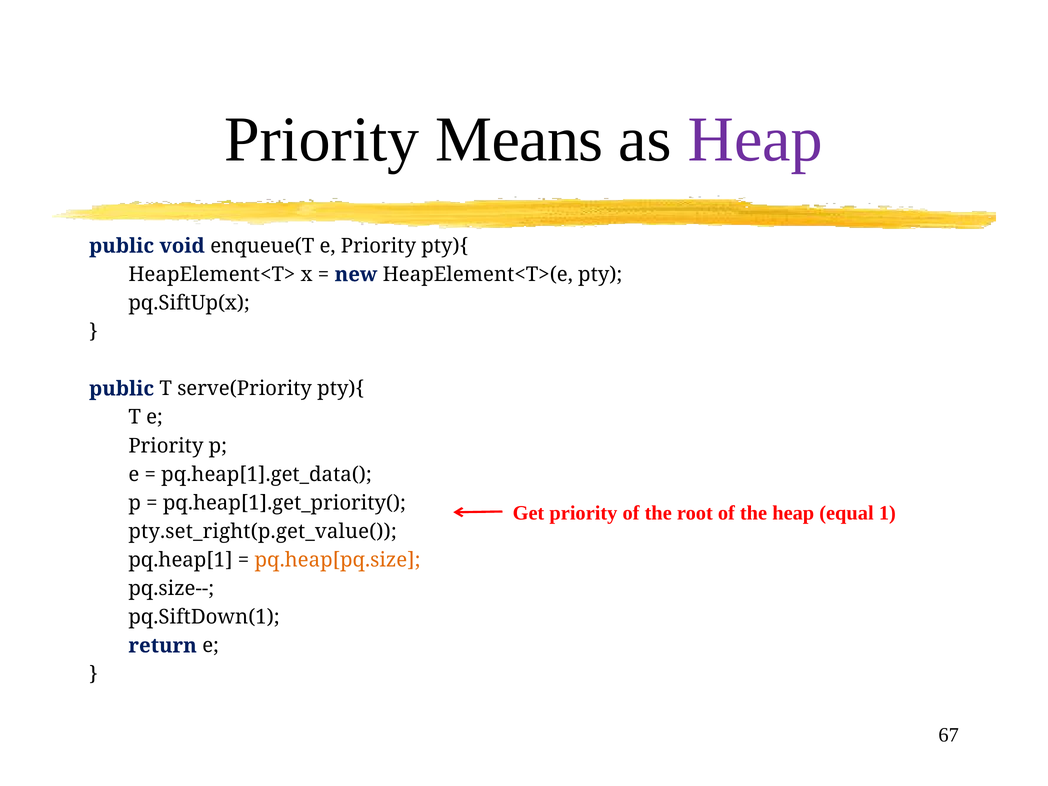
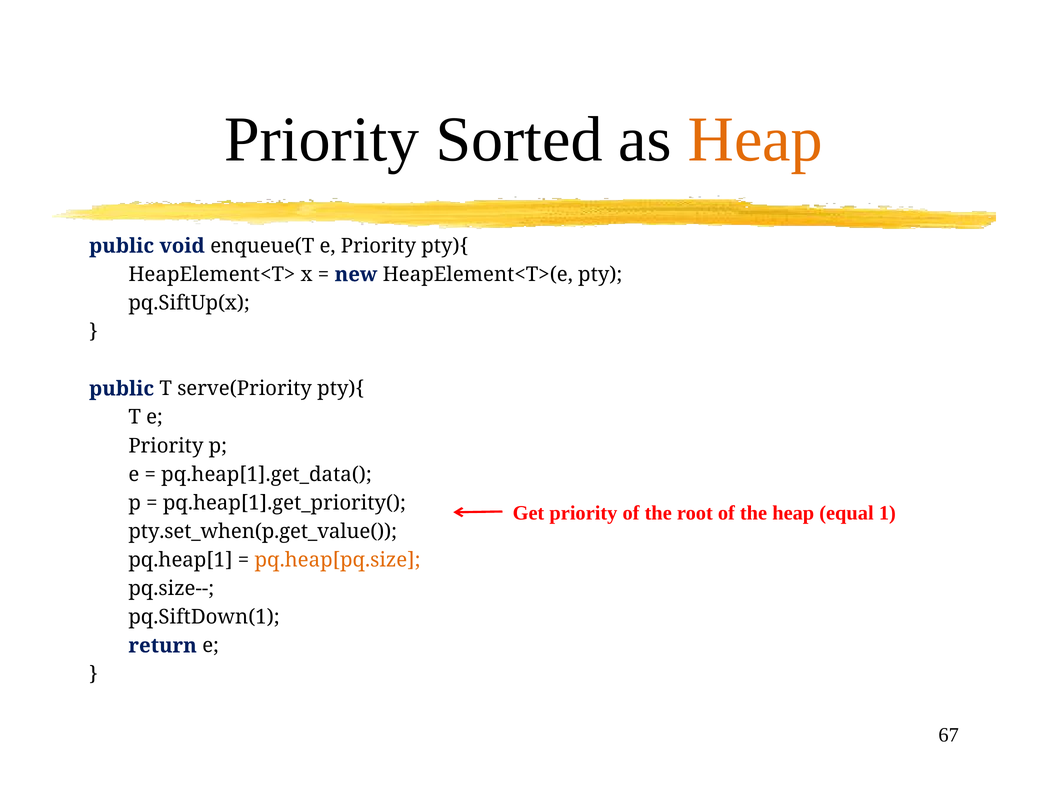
Means: Means -> Sorted (519, 140)
Heap colour: purple -> orange (755, 140)
pty.set_right(p.get_value(: pty.set_right(p.get_value( -> pty.set_when(p.get_value( (263, 531)
